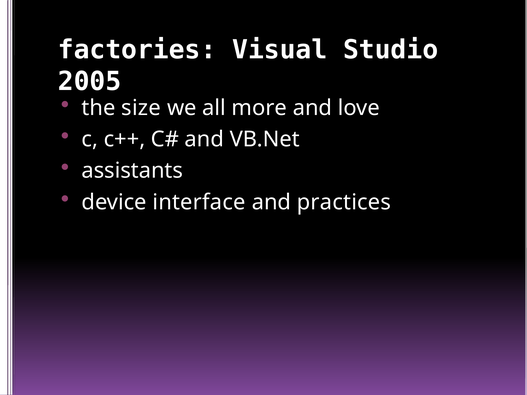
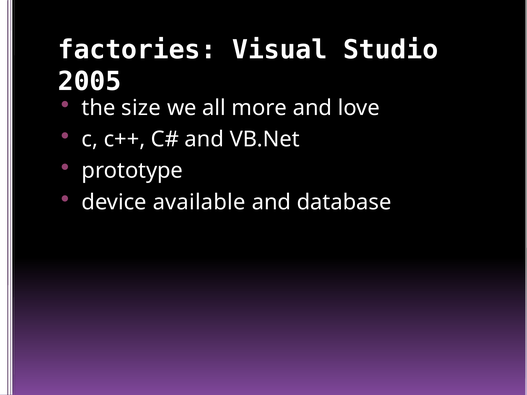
assistants: assistants -> prototype (132, 171)
interface: interface -> available (199, 202)
practices: practices -> database (344, 202)
